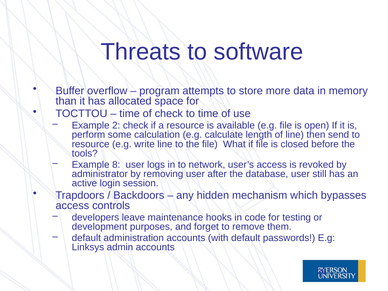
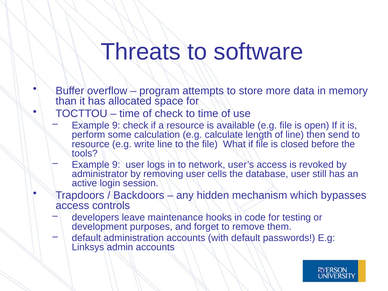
2: 2 -> 9 (116, 125)
8: 8 -> 9 (116, 165)
after: after -> cells (217, 174)
